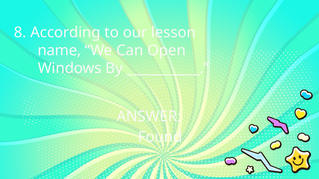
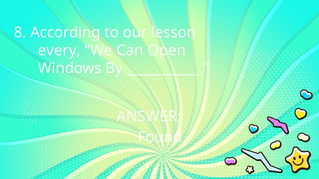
name: name -> every (59, 51)
